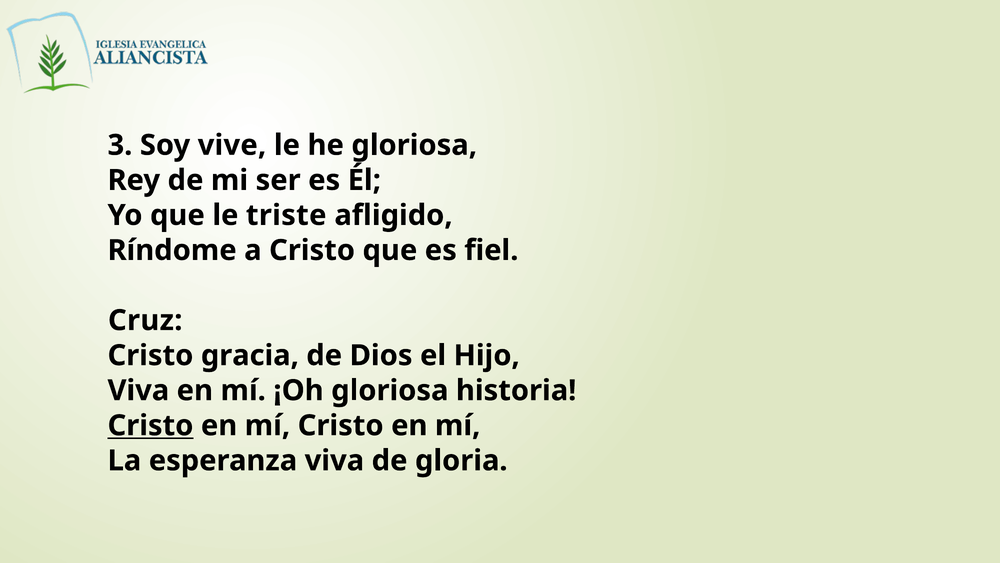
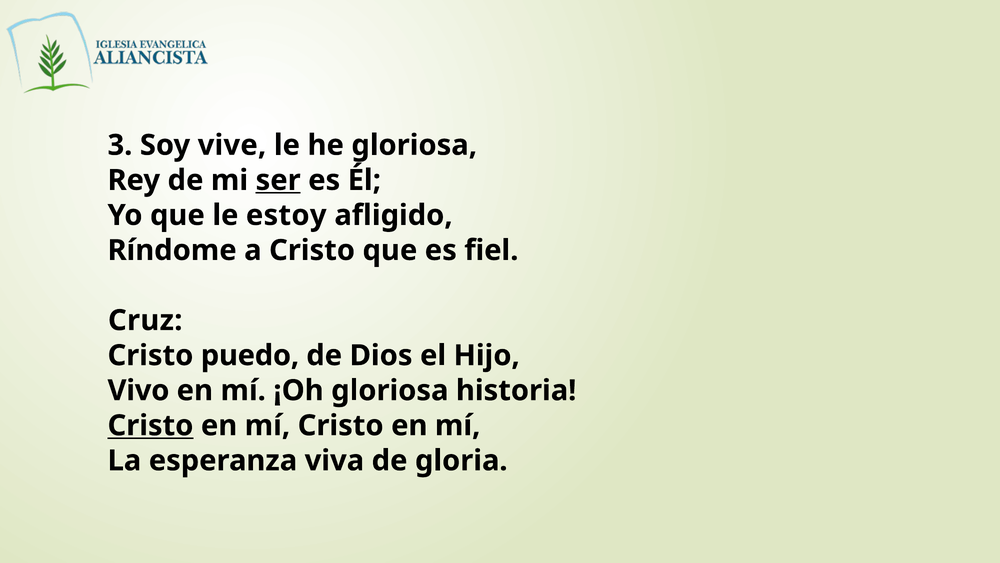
ser underline: none -> present (278, 180)
triste: triste -> estoy (286, 215)
gracia: gracia -> puedo (250, 355)
Viva: Viva -> Vivo (138, 390)
